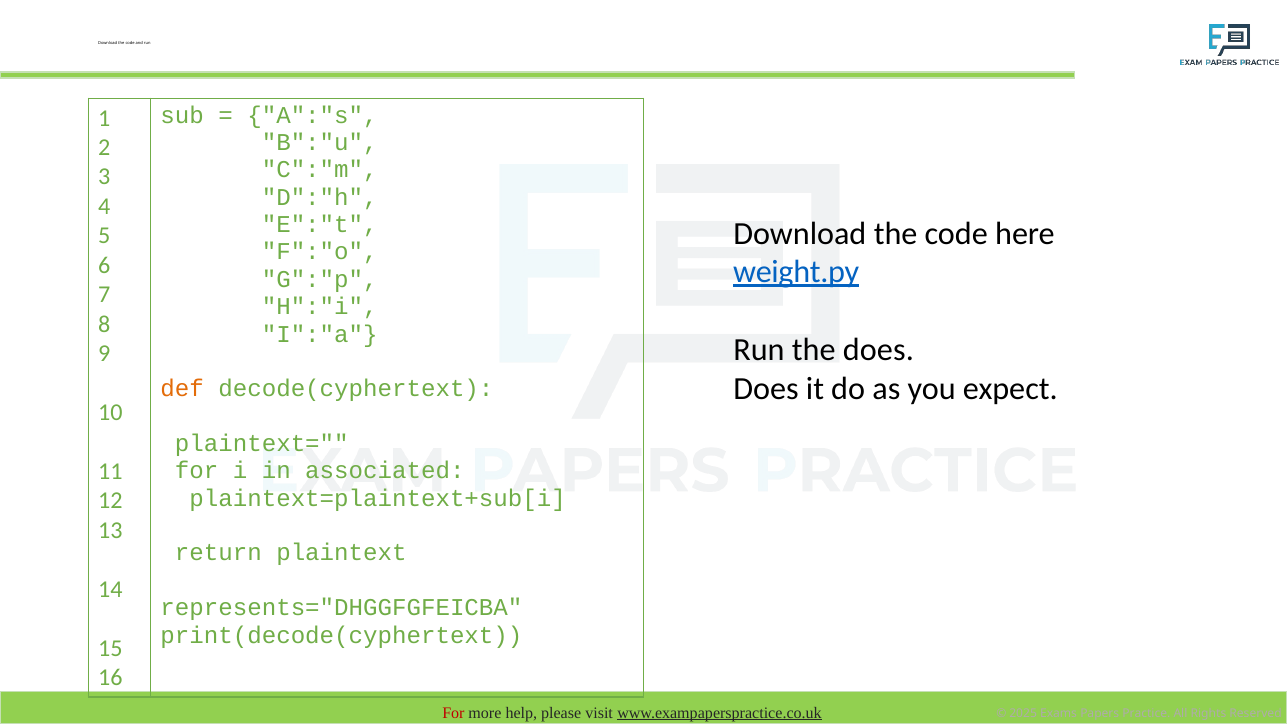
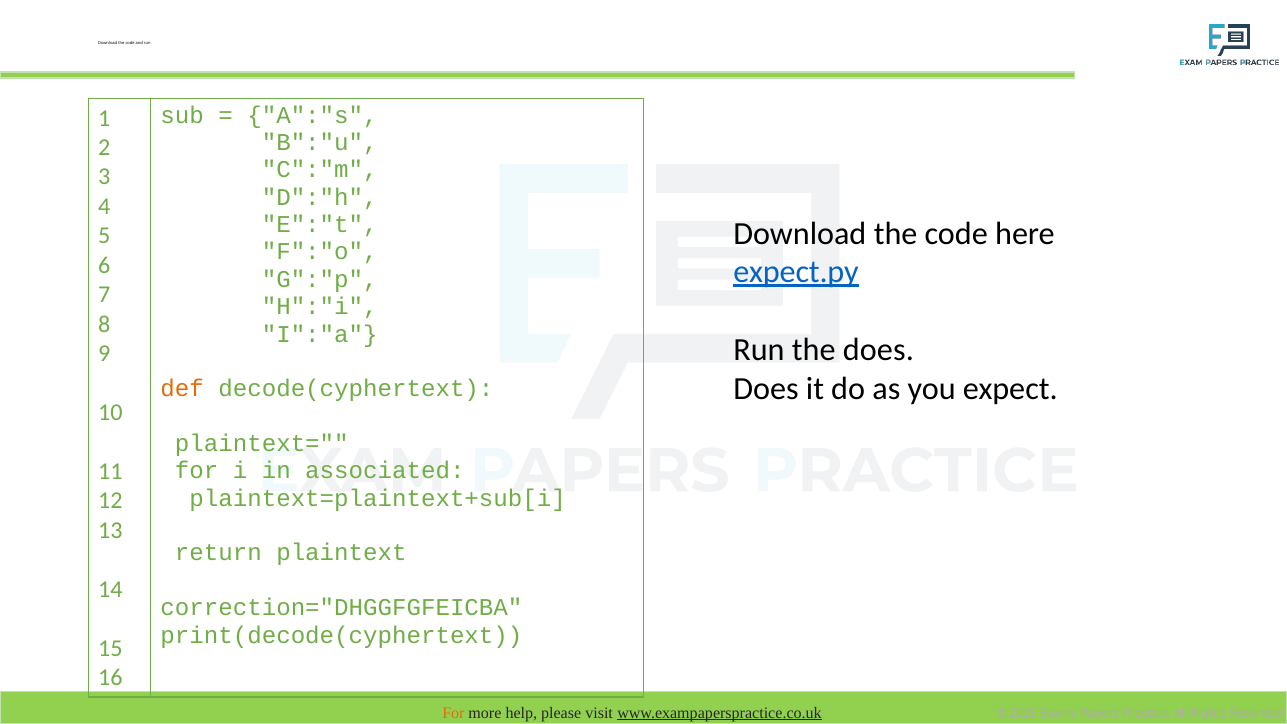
weight.py: weight.py -> expect.py (796, 272)
represents="DHGGFGFEICBA: represents="DHGGFGFEICBA -> correction="DHGGFGFEICBA (341, 608)
For colour: red -> orange (453, 713)
